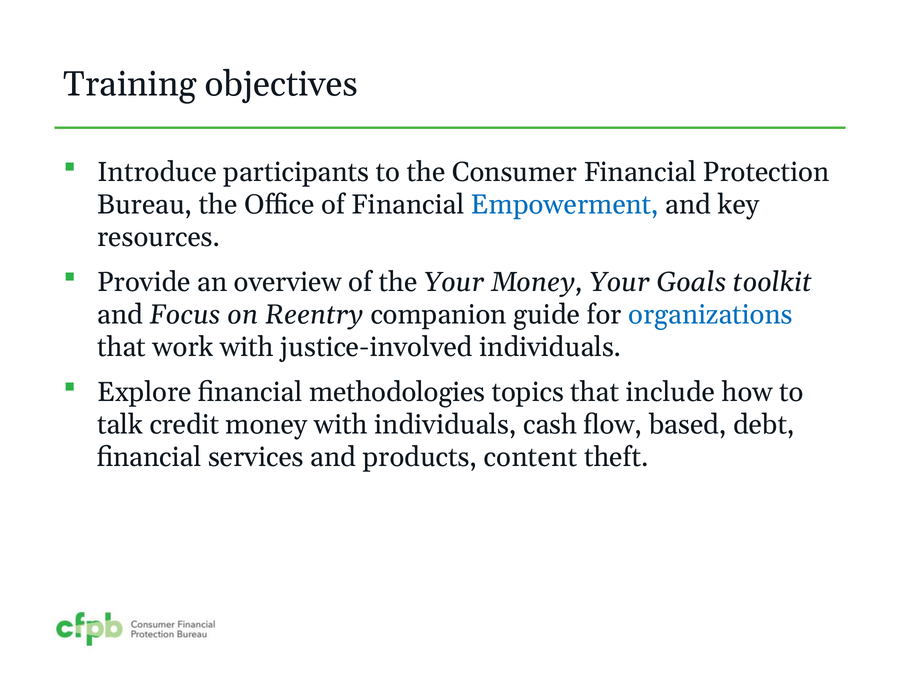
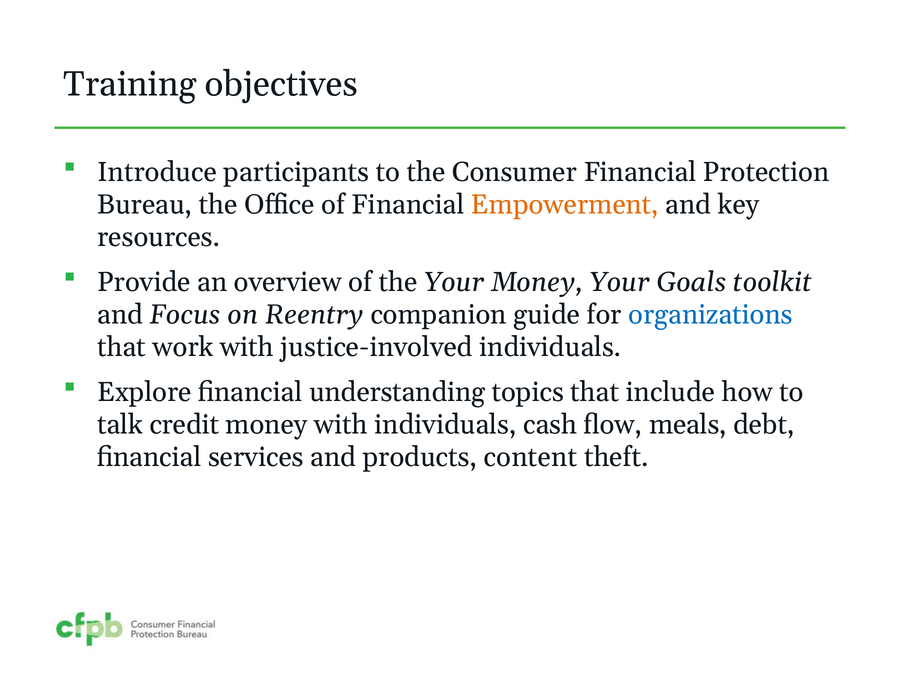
Empowerment colour: blue -> orange (565, 205)
methodologies: methodologies -> understanding (397, 392)
based: based -> meals (688, 425)
